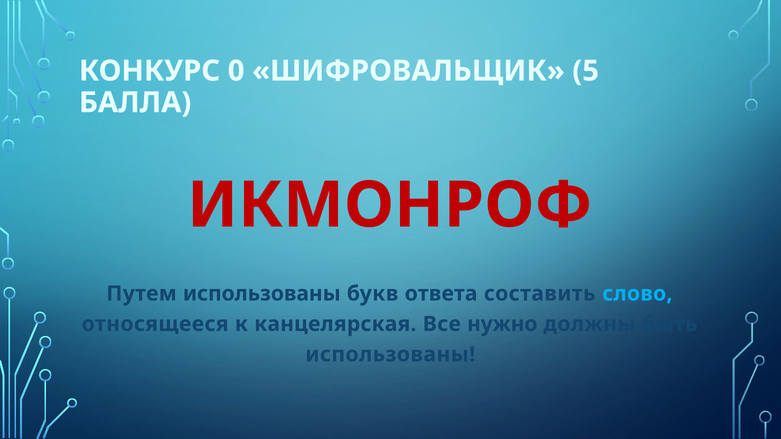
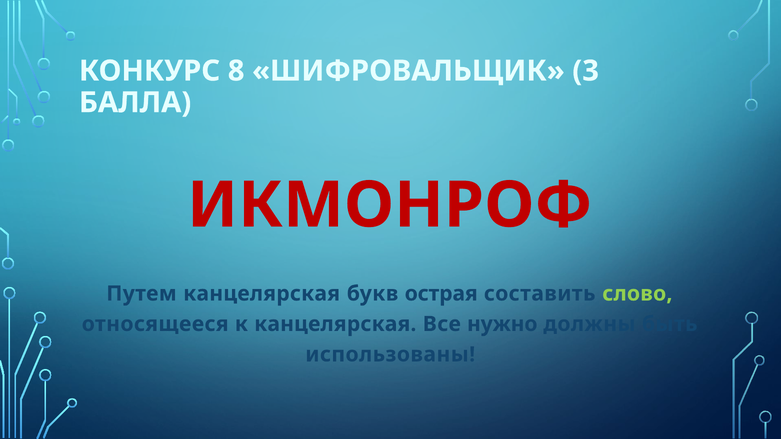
0: 0 -> 8 (236, 71)
5: 5 -> 3 (586, 71)
Путем использованы: использованы -> канцелярская (262, 294)
ответа: ответа -> острая (441, 294)
слово colour: light blue -> light green (637, 294)
